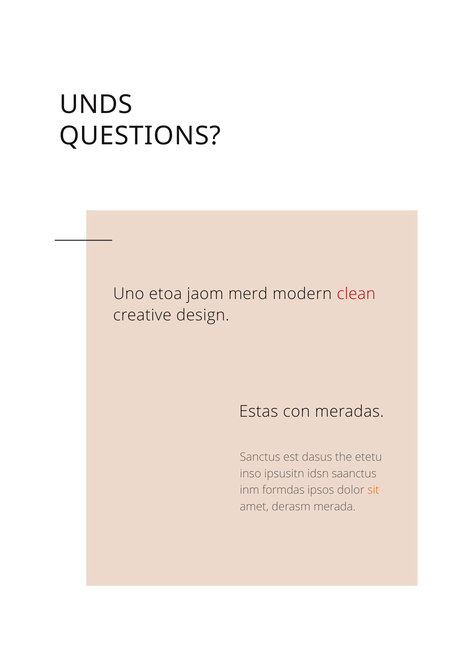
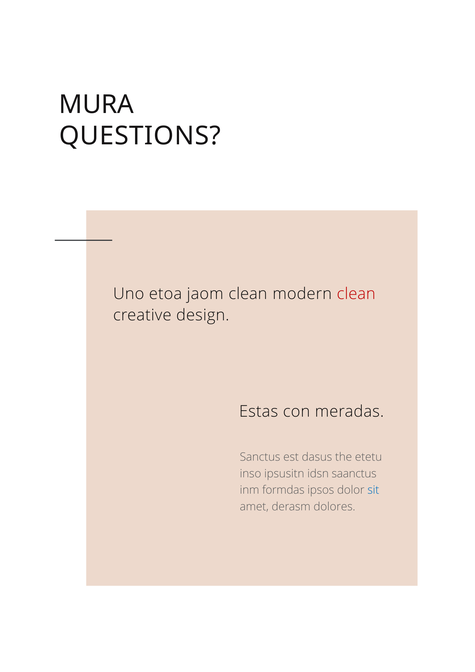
UNDS: UNDS -> MURA (96, 104)
jaom merd: merd -> clean (248, 294)
sit colour: orange -> blue (373, 490)
merada: merada -> dolores (334, 507)
